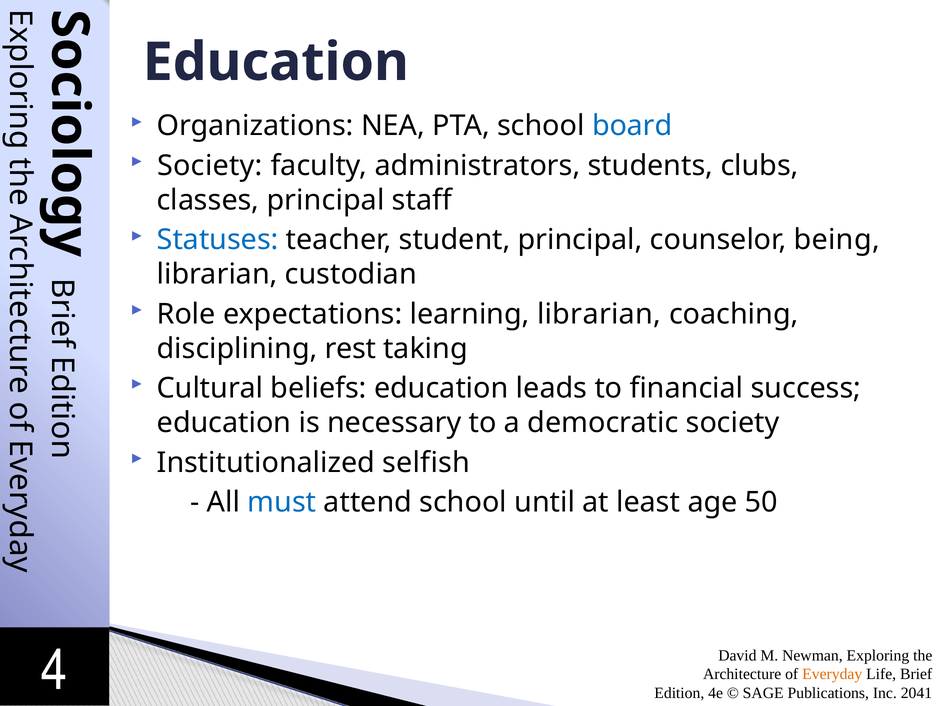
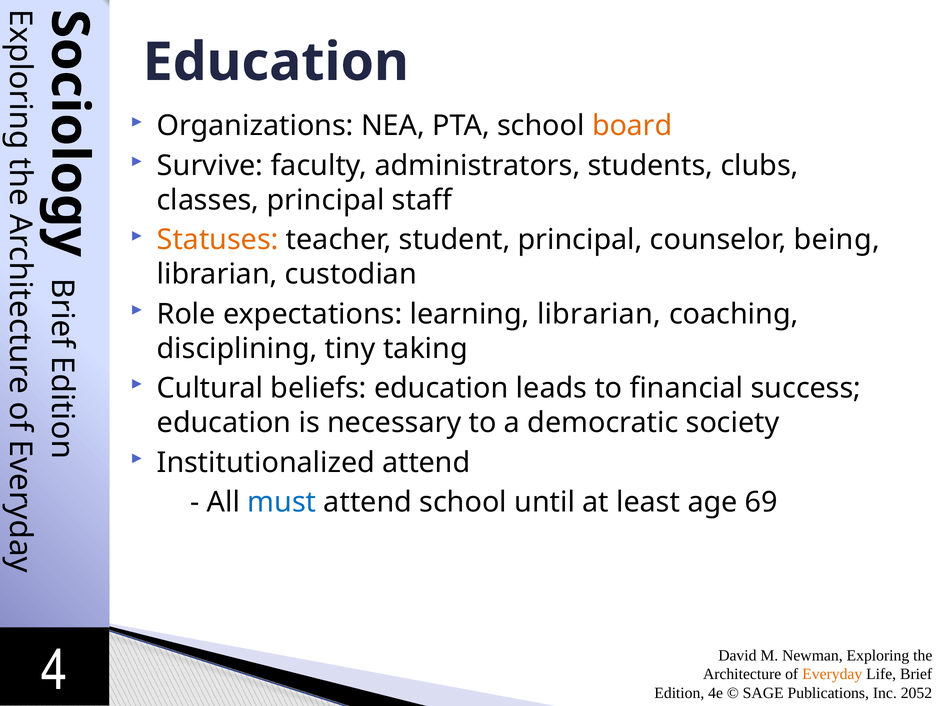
board colour: blue -> orange (632, 126)
Society: Society -> Survive (210, 166)
Statuses colour: blue -> orange (218, 240)
rest: rest -> tiny (350, 349)
Institutionalized selfish: selfish -> attend (426, 463)
50: 50 -> 69 (761, 503)
2041: 2041 -> 2052 (916, 693)
